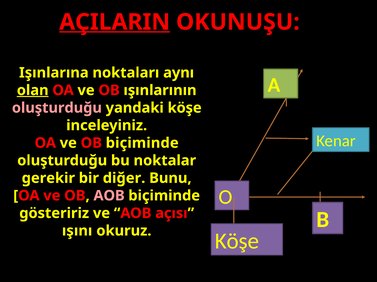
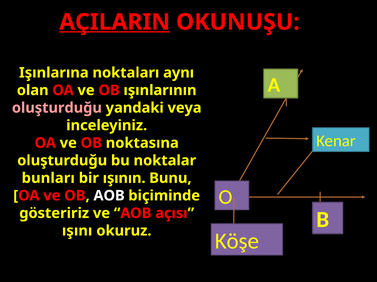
olan underline: present -> none (33, 91)
yandaki köşe: köşe -> veya (185, 108)
OB biçiminde: biçiminde -> noktasına (142, 143)
gerekir: gerekir -> bunları (48, 179)
diğer: diğer -> ışının (124, 179)
AOB colour: pink -> white (109, 196)
